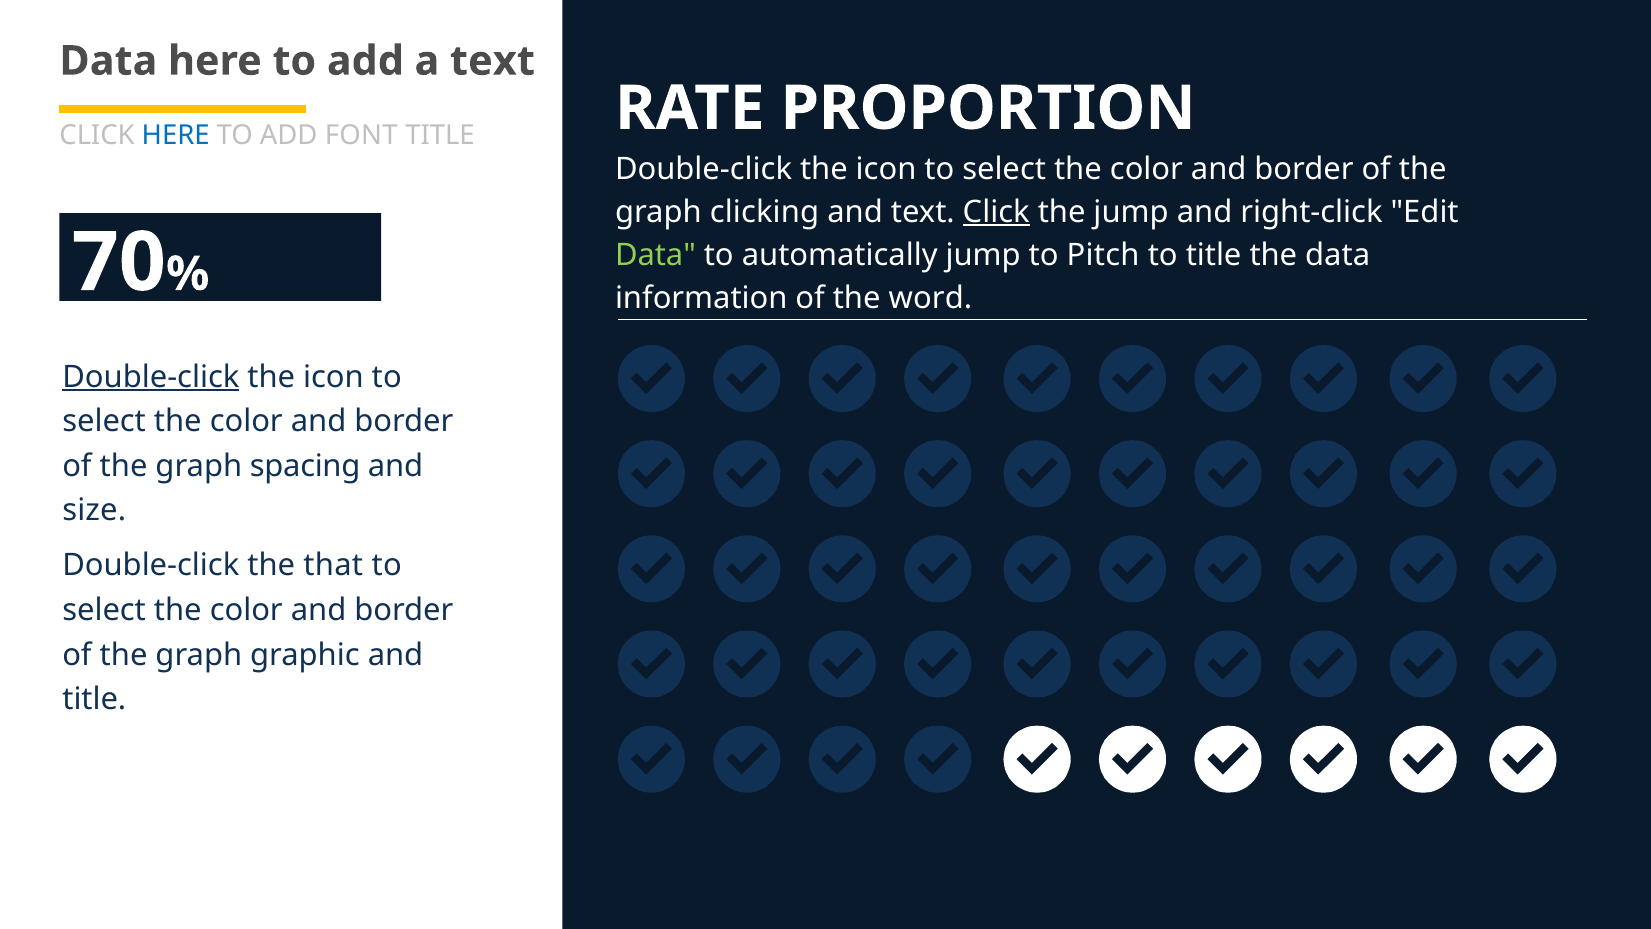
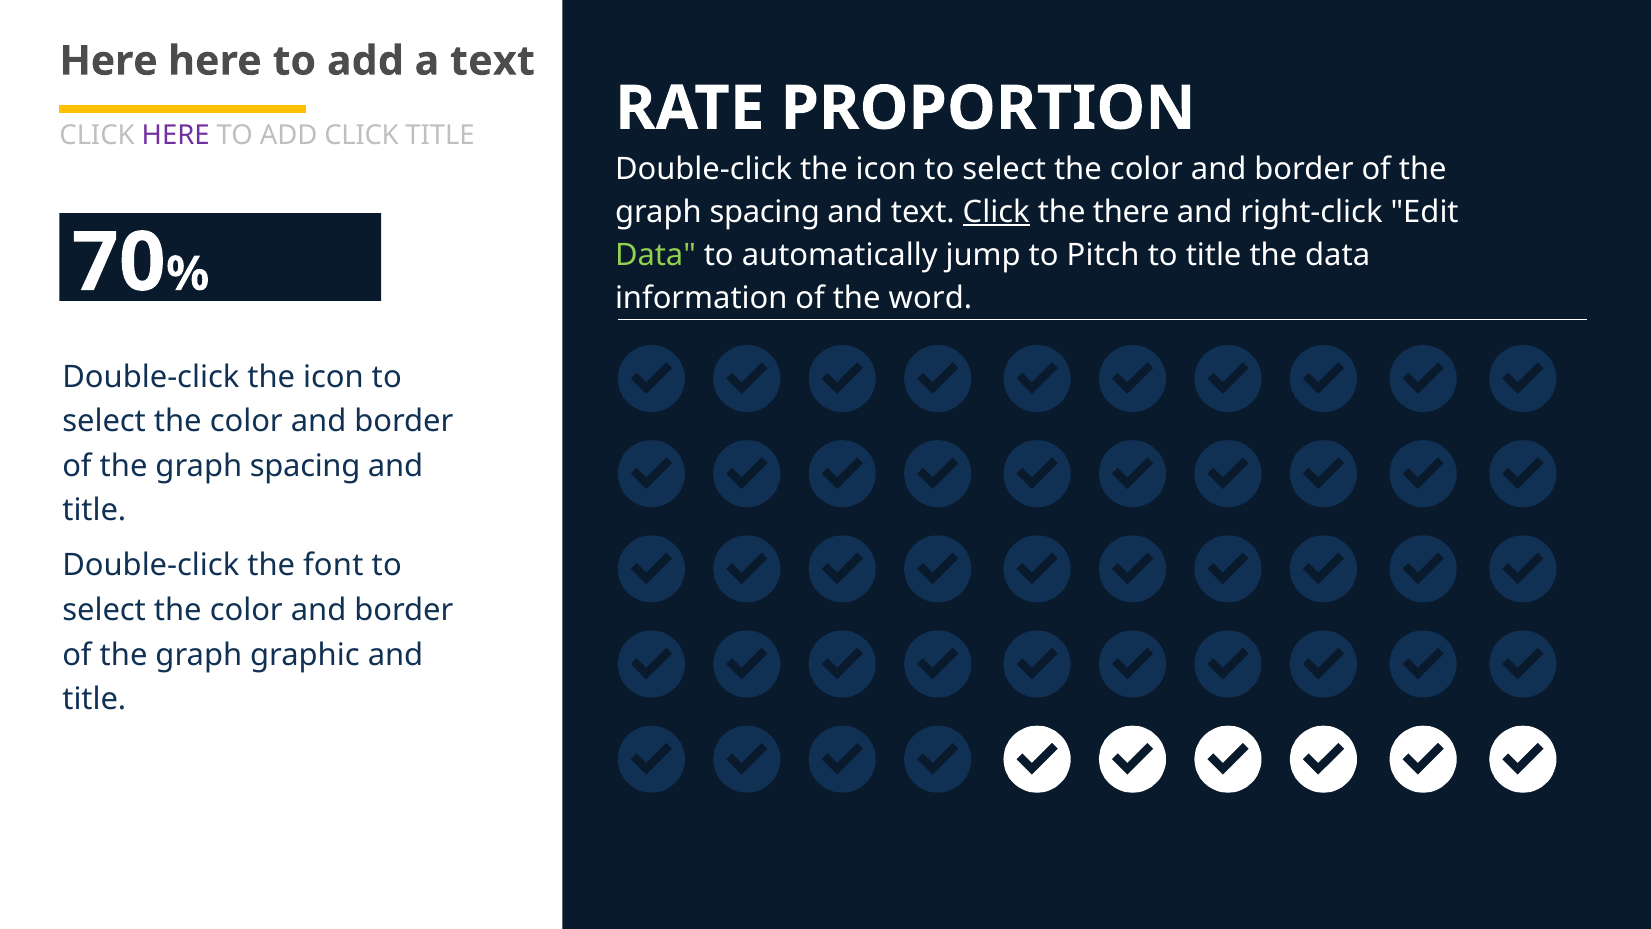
Data: Data -> Here (109, 61)
HERE colour: blue -> purple (176, 135)
ADD FONT: FONT -> CLICK (361, 135)
clicking: clicking -> spacing (765, 212)
the jump: jump -> there (1131, 212)
Double-click underline: present -> none (151, 377)
size: size -> title (94, 511)
that: that -> font (333, 566)
